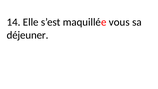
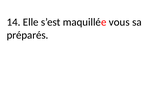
déjeuner: déjeuner -> préparés (27, 35)
